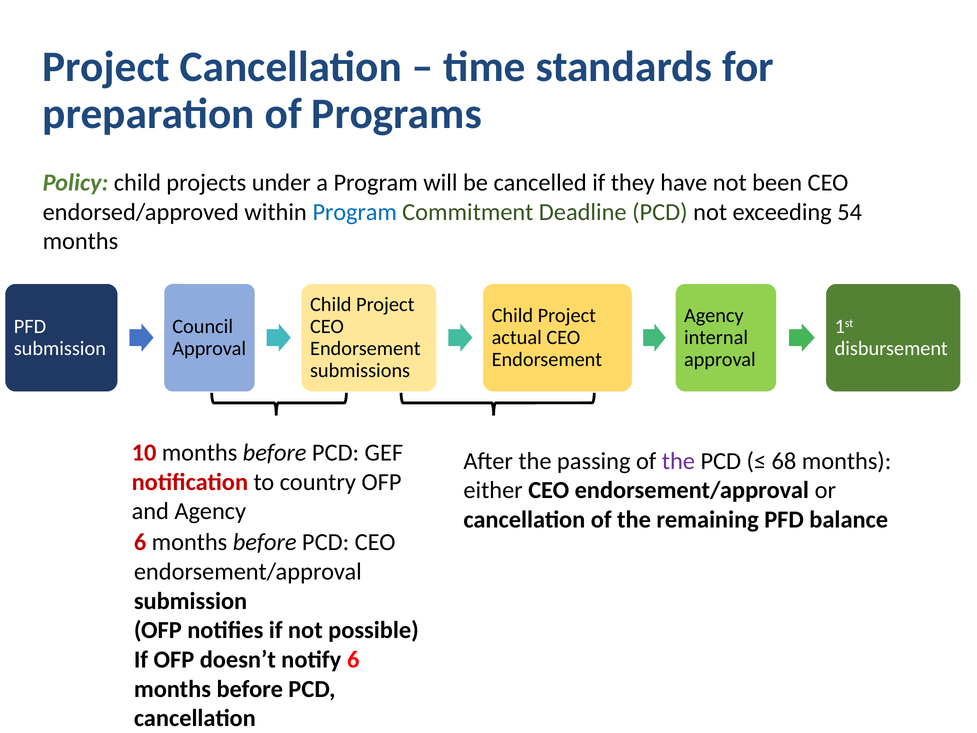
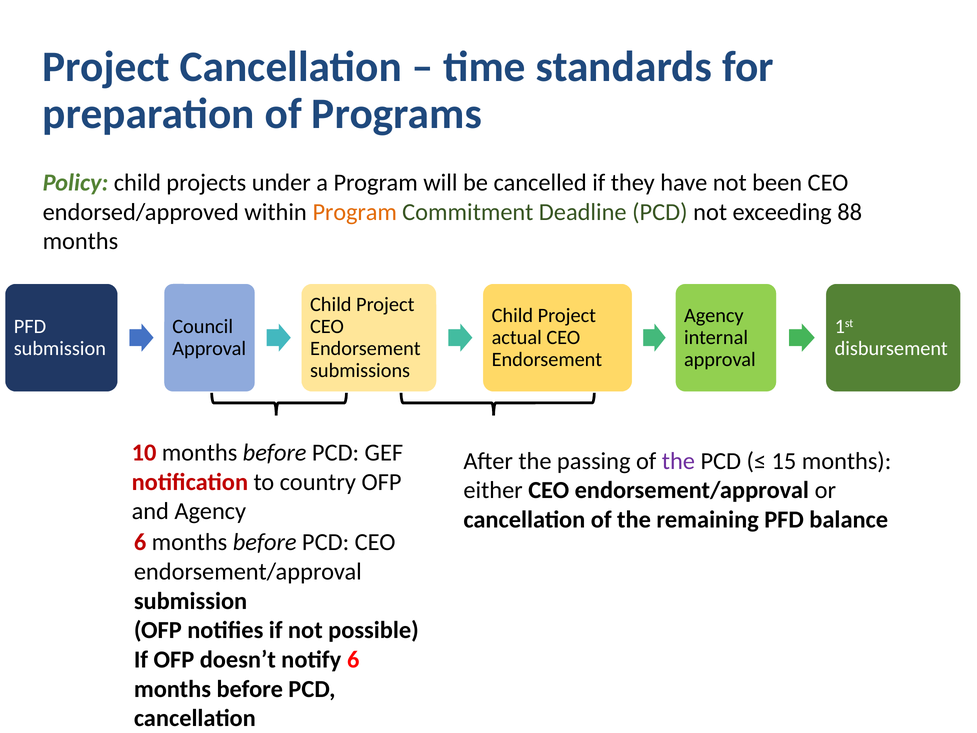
Program colour: blue -> orange (355, 212)
54: 54 -> 88 (850, 212)
68: 68 -> 15 (784, 461)
